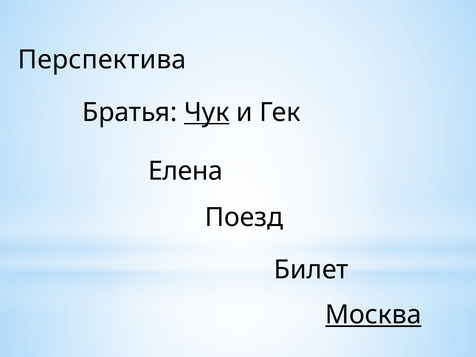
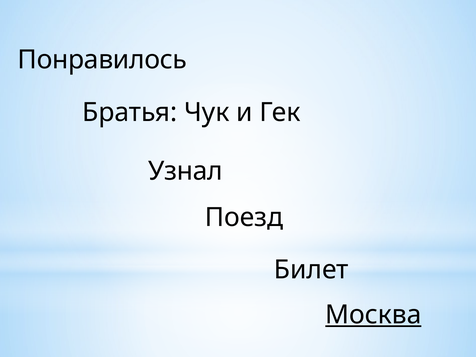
Перспектива: Перспектива -> Понравилось (102, 60)
Чук underline: present -> none (207, 112)
Елена: Елена -> Узнал (185, 171)
